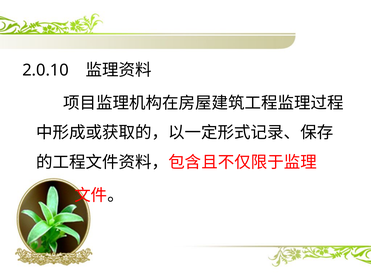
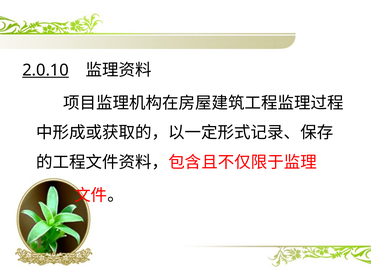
2.0.10 underline: none -> present (46, 70)
